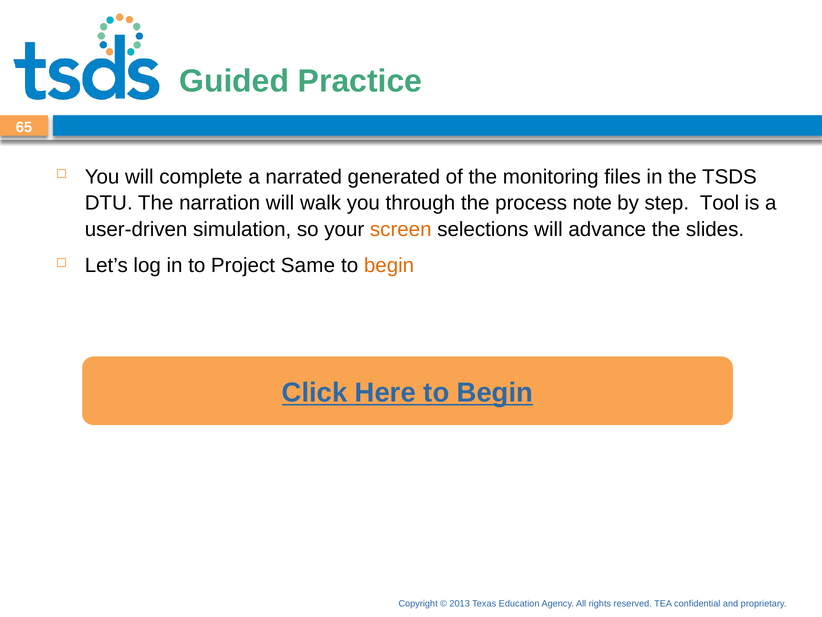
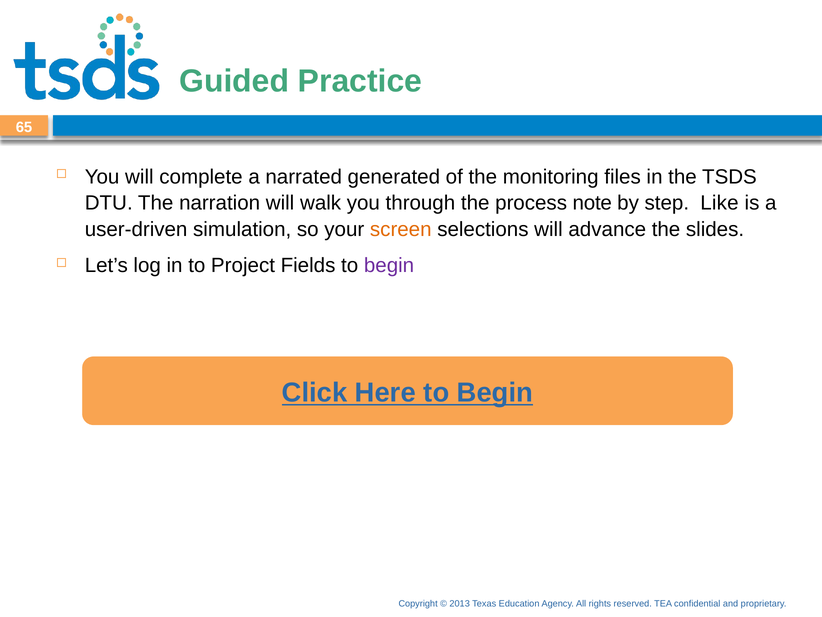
Tool: Tool -> Like (719, 203)
Same: Same -> Fields (308, 265)
begin colour: orange -> purple (389, 265)
